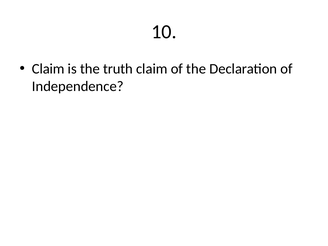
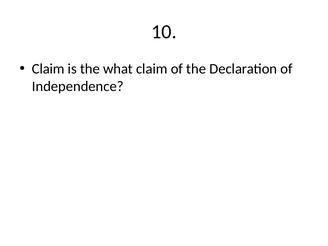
truth: truth -> what (118, 69)
